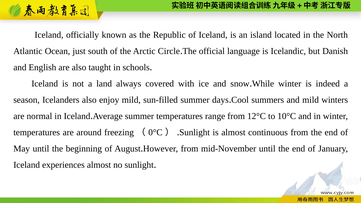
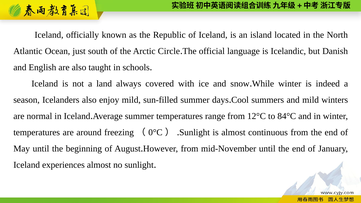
10°C: 10°C -> 84°C (287, 116)
